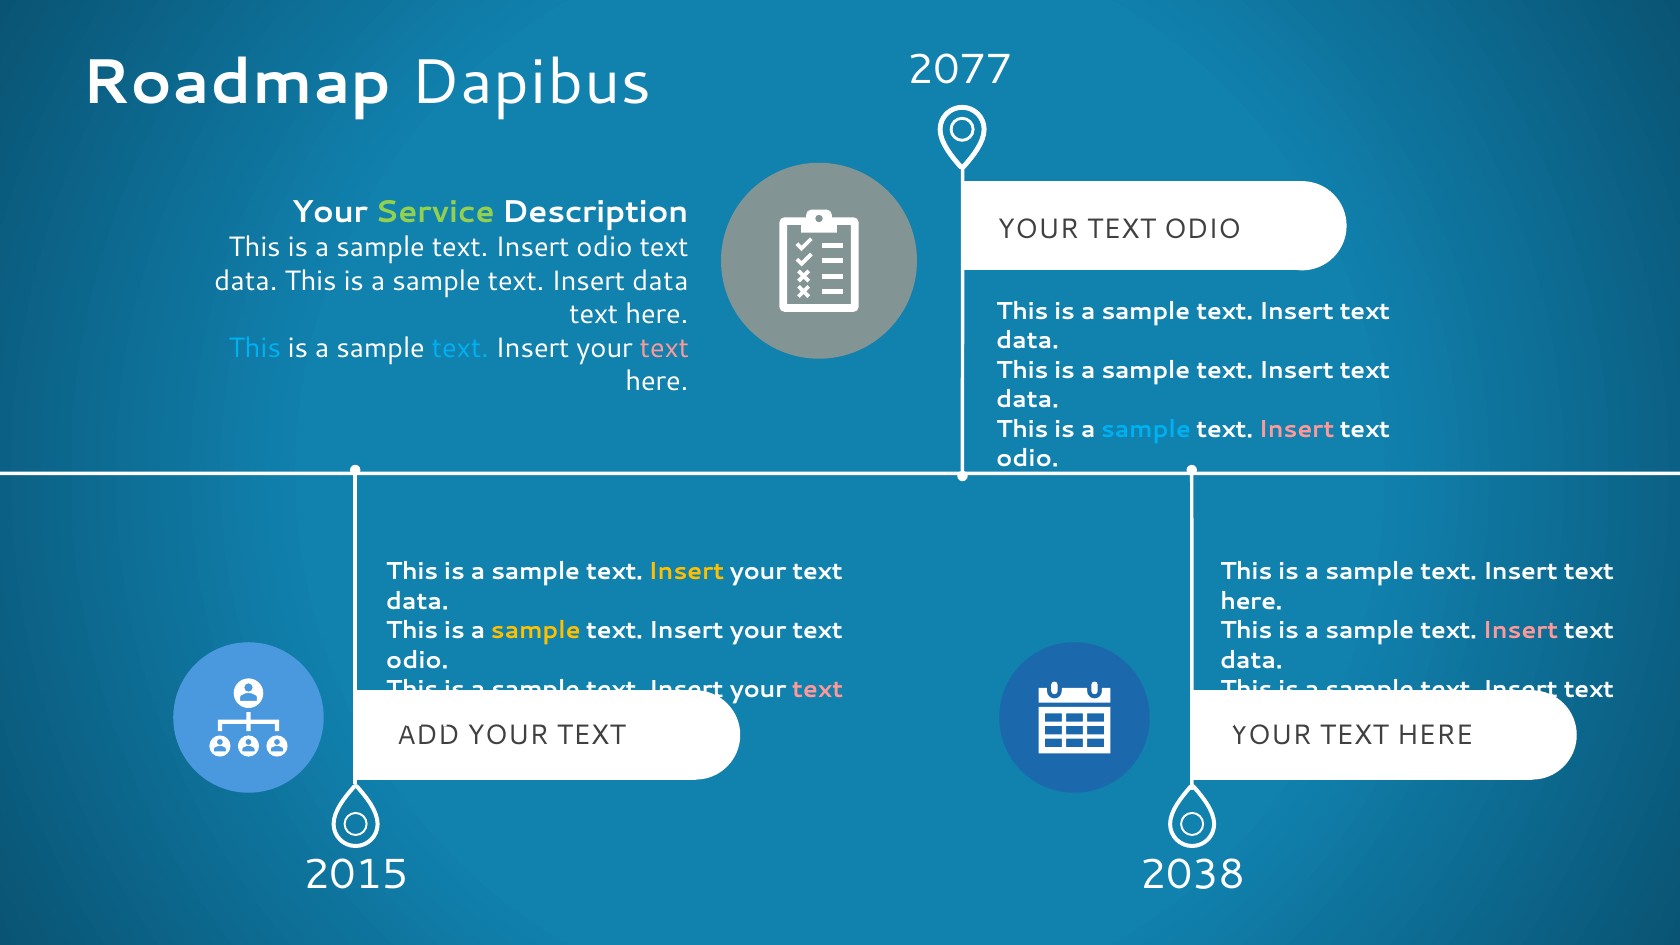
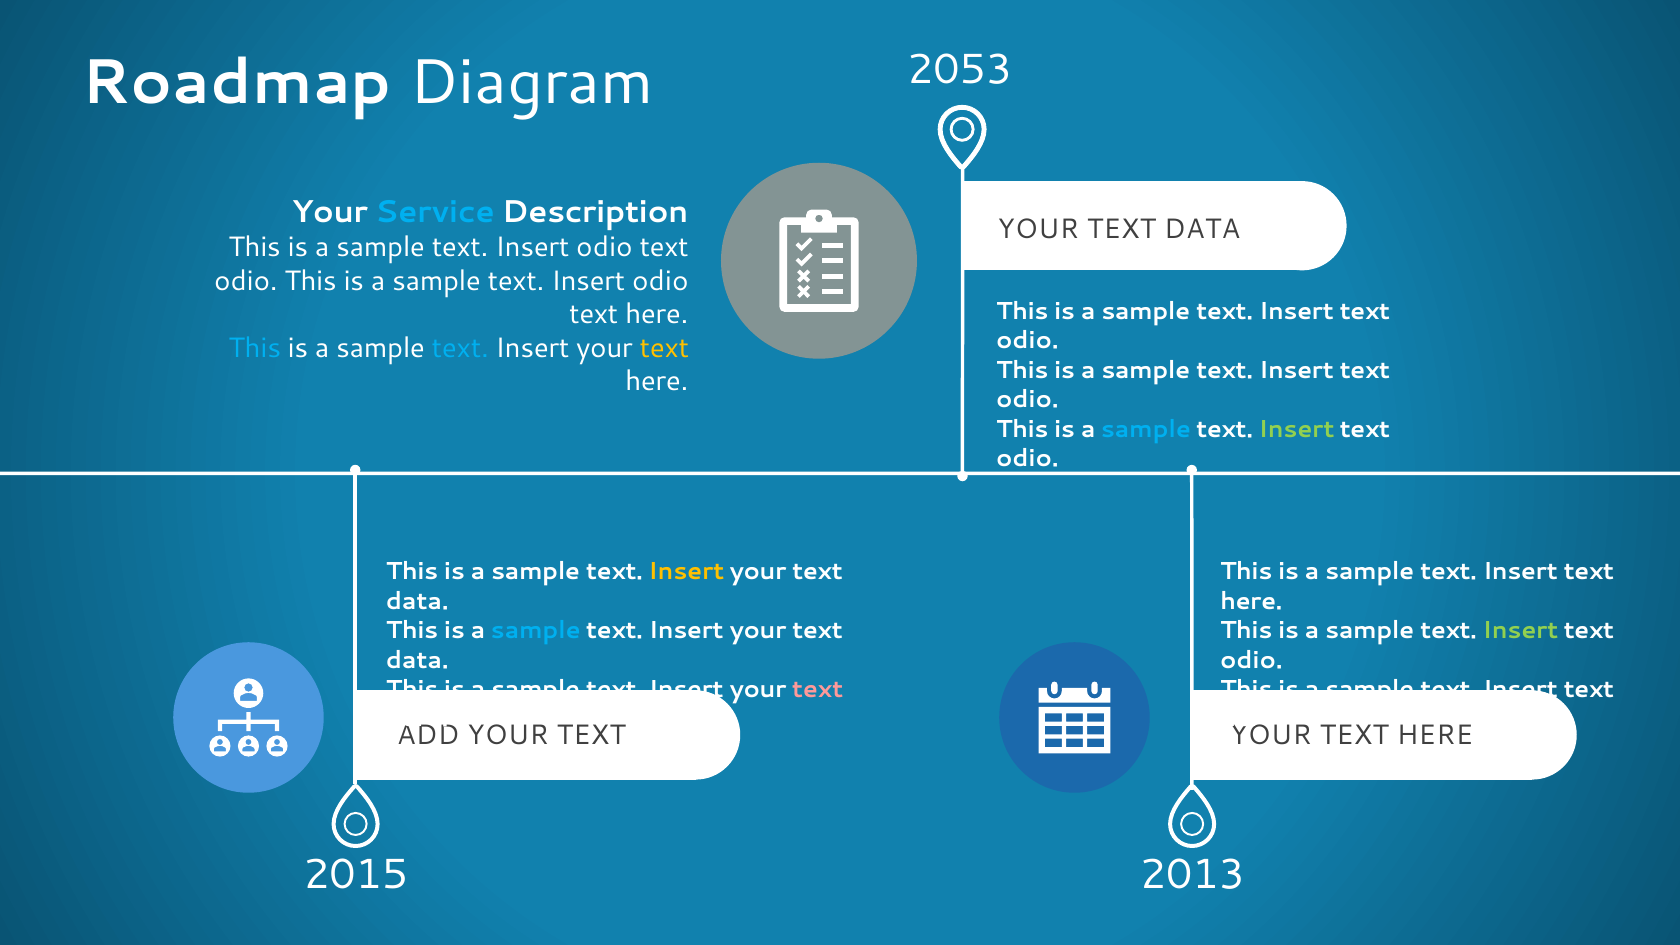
2077: 2077 -> 2053 (960, 69)
Dapibus: Dapibus -> Diagram (532, 82)
Service colour: light green -> light blue (435, 212)
ODIO: ODIO -> DATA (1202, 229)
data: data -> odio (246, 281)
data: data -> odio (660, 281)
data: data -> odio (1027, 341)
text colour: pink -> yellow (664, 348)
data: data -> odio (1027, 400)
Insert colour: pink -> light green (1296, 429)
sample colour: yellow -> light blue (536, 631)
Insert colour: pink -> light green (1520, 631)
odio: odio -> data (417, 660)
data: data -> odio (1251, 660)
2038: 2038 -> 2013 (1192, 874)
